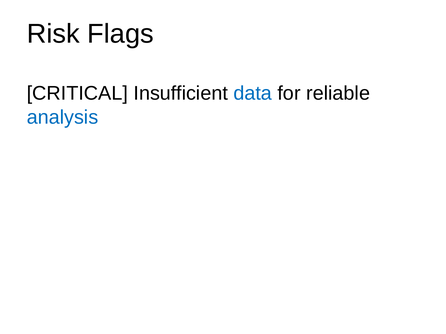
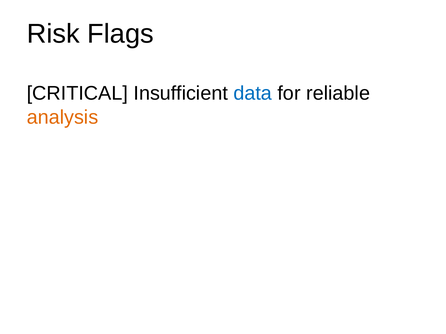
analysis colour: blue -> orange (63, 117)
